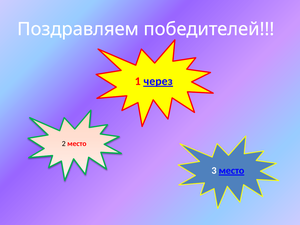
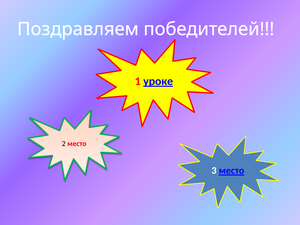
через: через -> уроке (158, 81)
